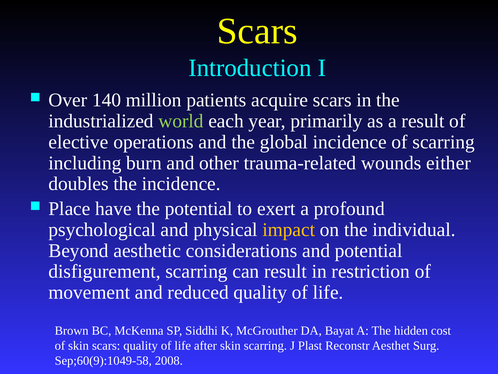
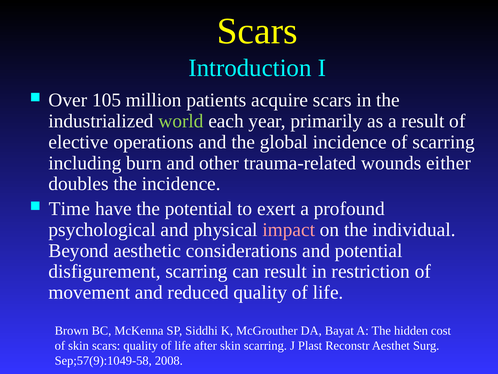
140: 140 -> 105 (107, 100)
Place: Place -> Time (69, 208)
impact colour: yellow -> pink (289, 229)
Sep;60(9):1049-58: Sep;60(9):1049-58 -> Sep;57(9):1049-58 (103, 360)
